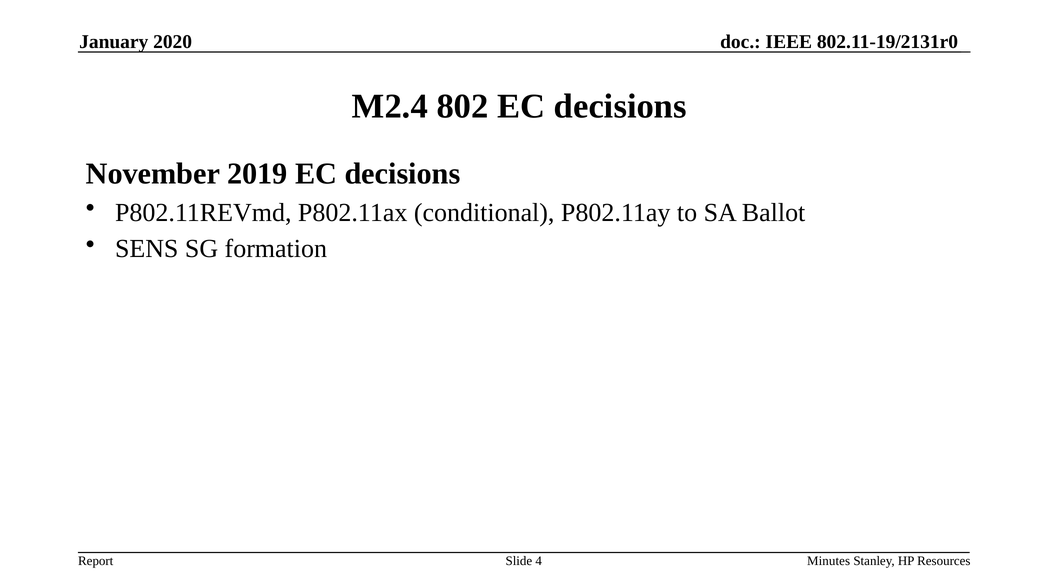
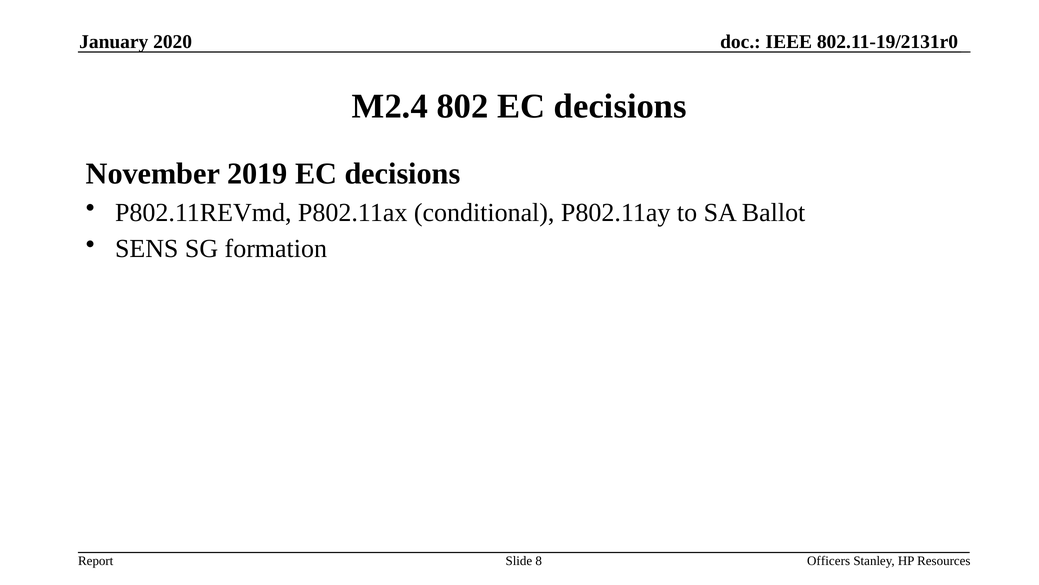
4: 4 -> 8 (539, 561)
Minutes: Minutes -> Officers (829, 561)
